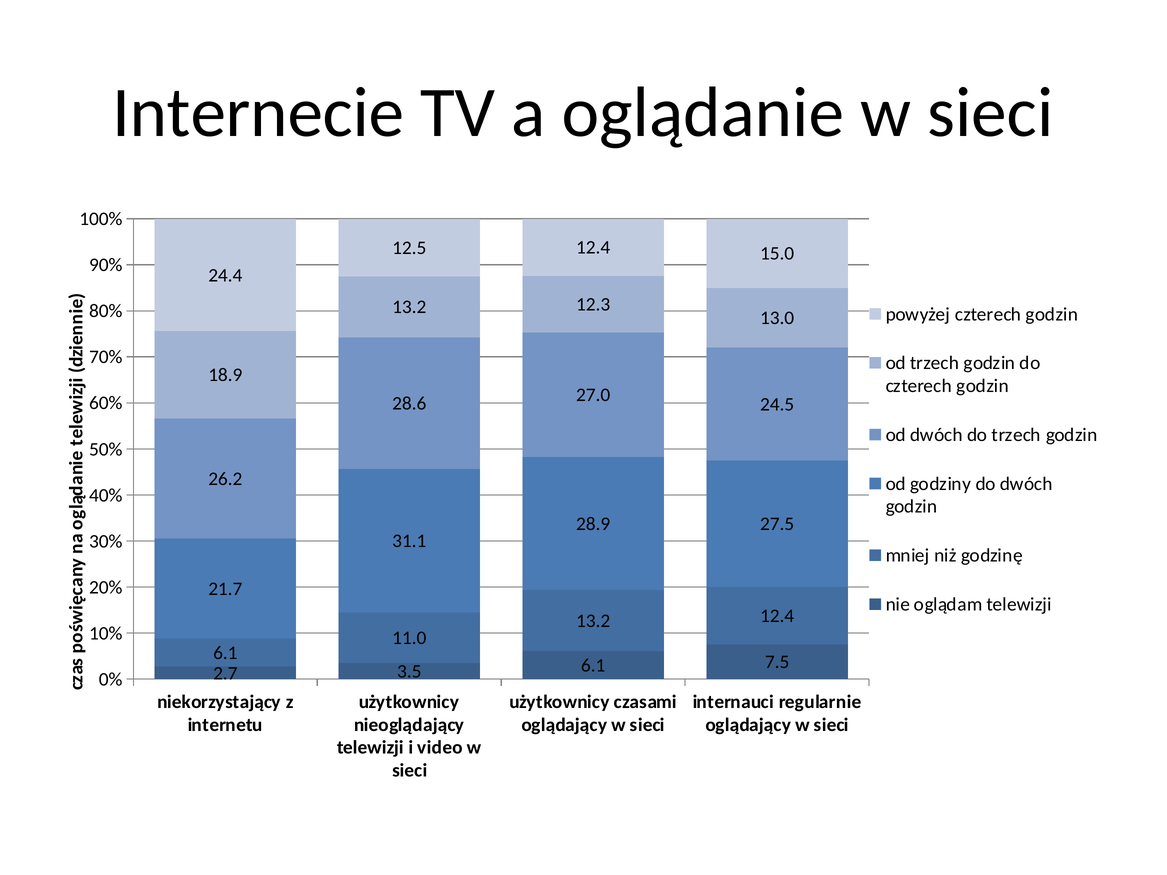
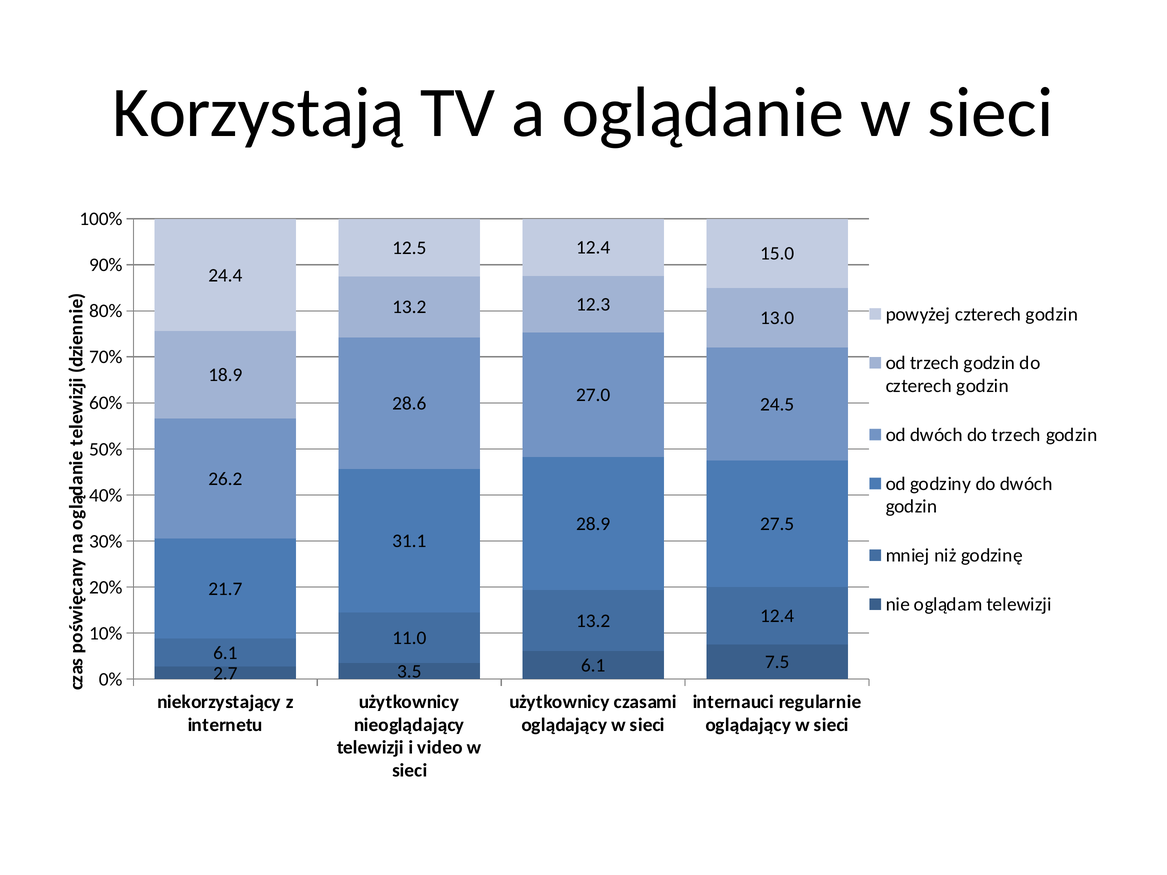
Internecie: Internecie -> Korzystają (258, 113)
